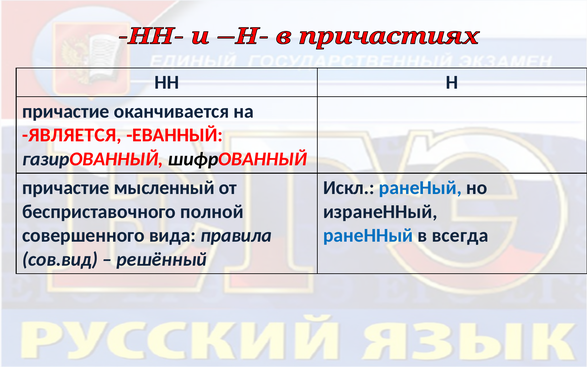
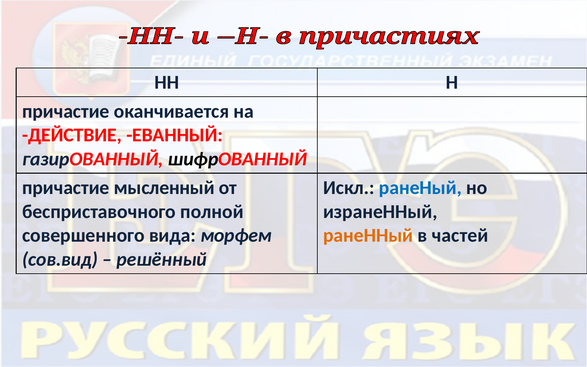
ЯВЛЯЕТСЯ: ЯВЛЯЕТСЯ -> ДЕЙСТВИЕ (72, 135)
правила: правила -> морфем (236, 235)
ранеННый colour: blue -> orange (368, 235)
всегда: всегда -> частей (460, 235)
